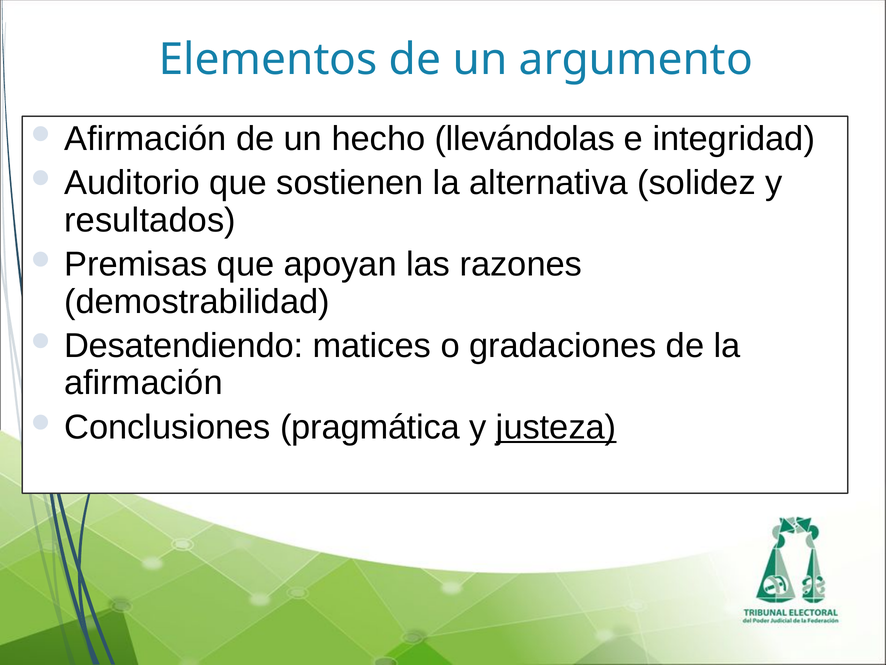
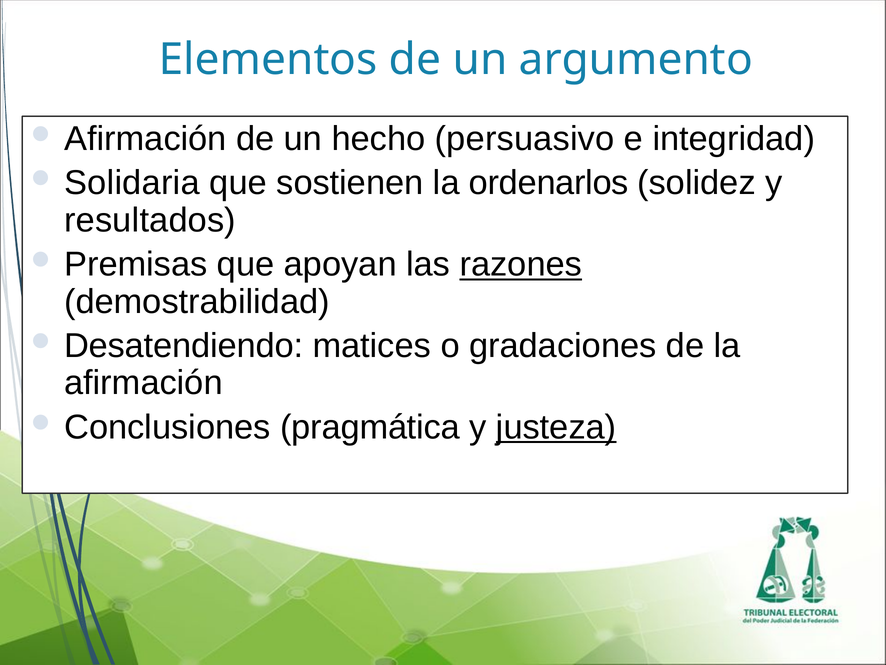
llevándolas: llevándolas -> persuasivo (525, 139)
Auditorio: Auditorio -> Solidaria (132, 183)
alternativa: alternativa -> ordenarlos (549, 183)
razones underline: none -> present (521, 264)
